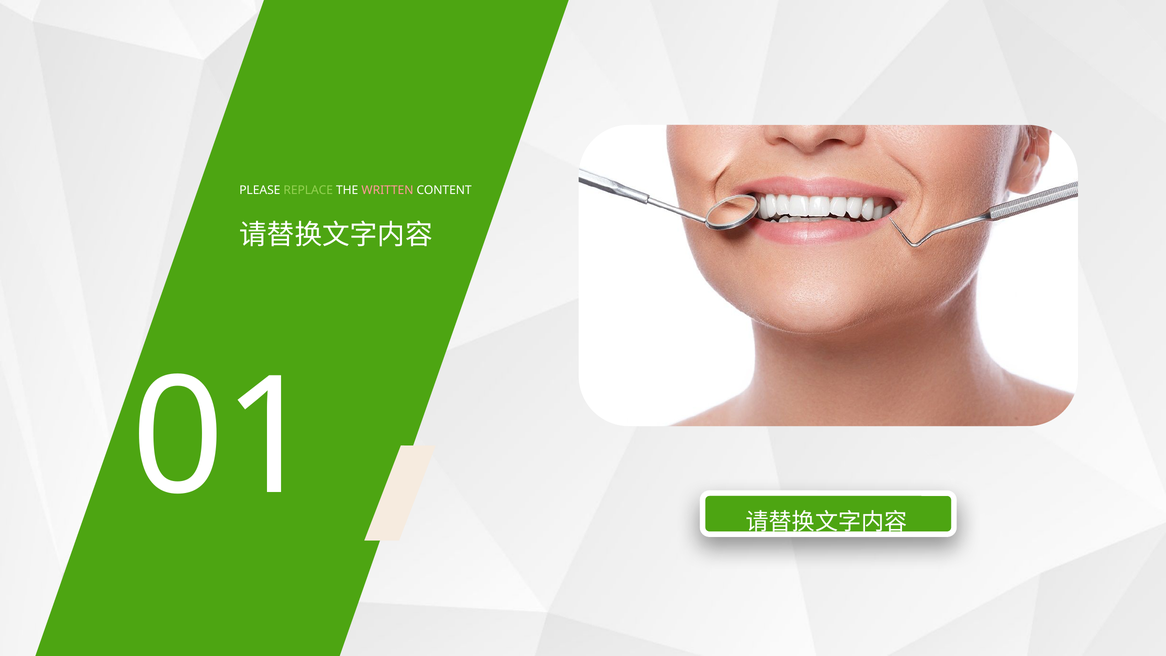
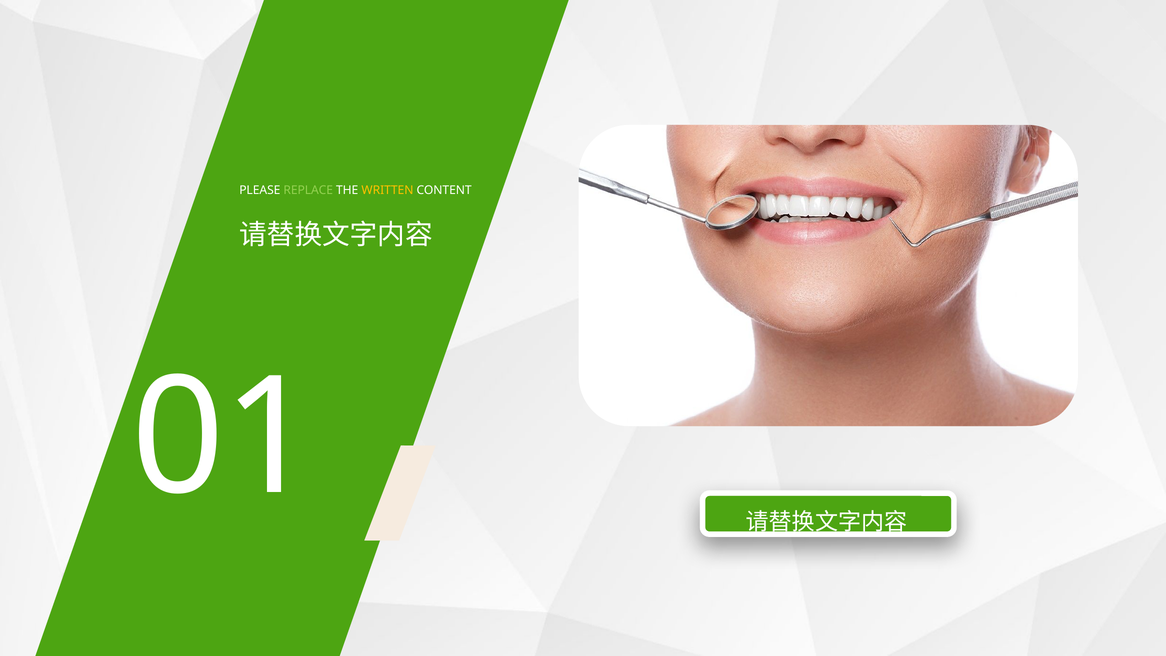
WRITTEN colour: pink -> yellow (387, 190)
